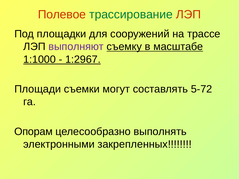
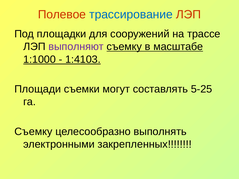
трассирование colour: green -> blue (131, 14)
1:2967: 1:2967 -> 1:4103 (83, 59)
5-72: 5-72 -> 5-25 (202, 89)
Опорам: Опорам -> Съемку (33, 132)
